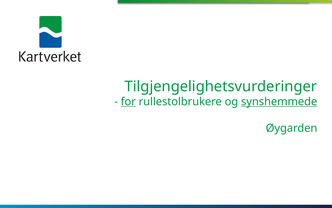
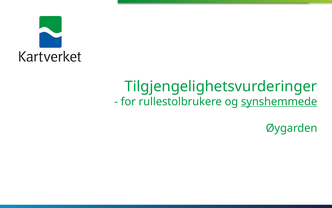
for underline: present -> none (128, 101)
